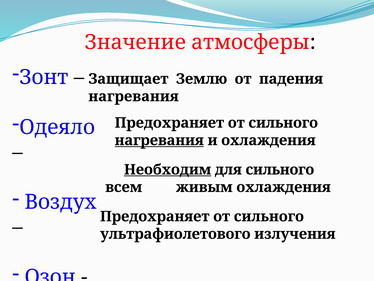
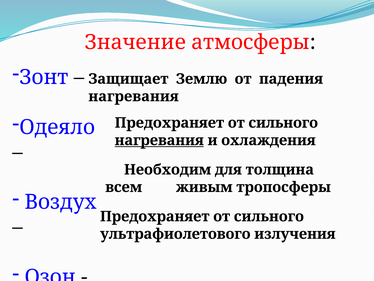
Необходим underline: present -> none (168, 169)
для сильного: сильного -> толщина (280, 169)
живым охлаждения: охлаждения -> тропосферы (284, 187)
